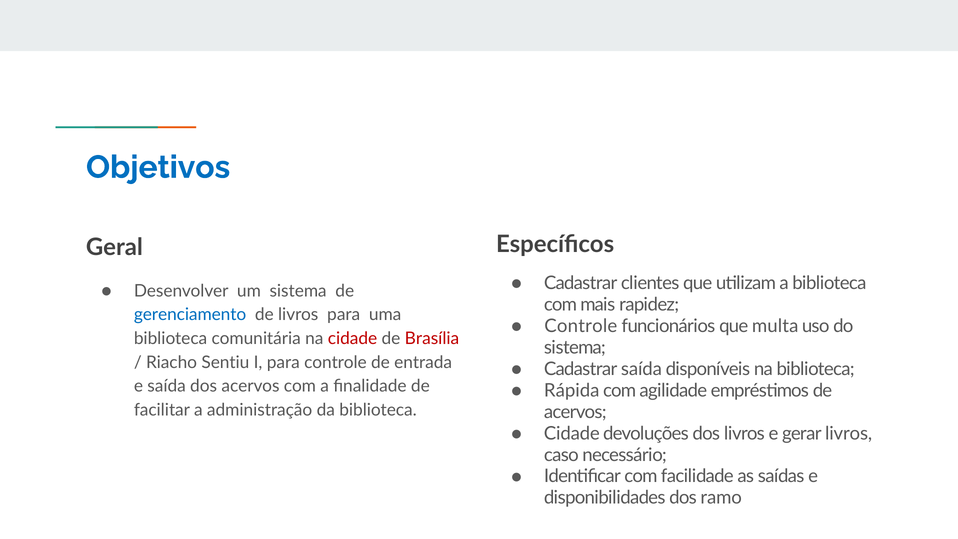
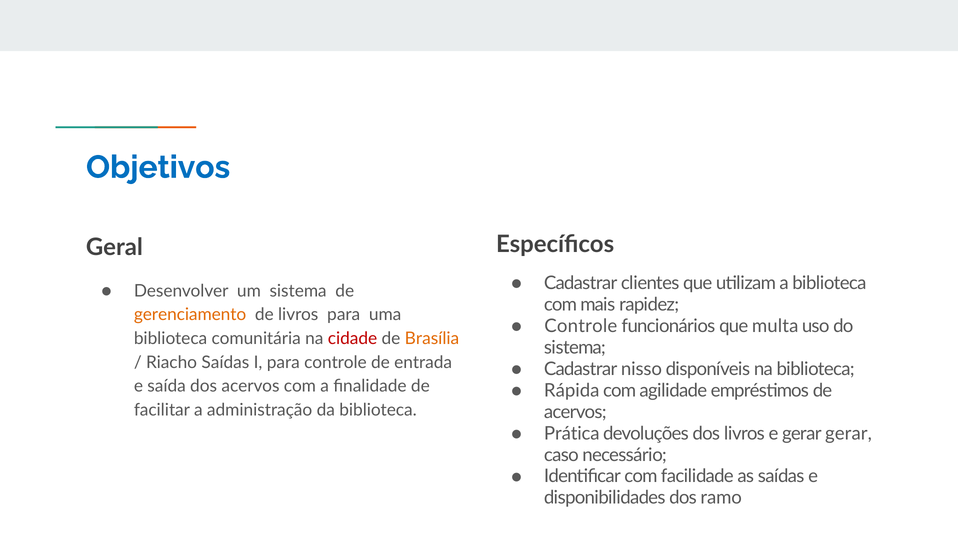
gerenciamento colour: blue -> orange (190, 315)
Brasília colour: red -> orange (432, 339)
Riacho Sentiu: Sentiu -> Saídas (225, 362)
Cadastrar saída: saída -> nisso (641, 369)
Cidade: Cidade -> Prática (572, 433)
gerar livros: livros -> gerar (848, 433)
